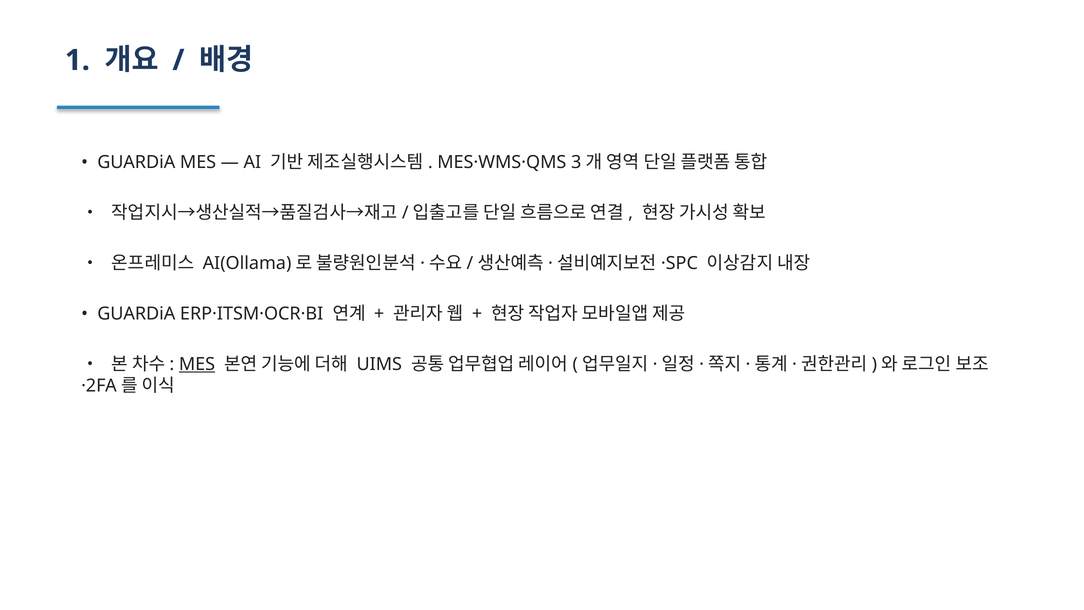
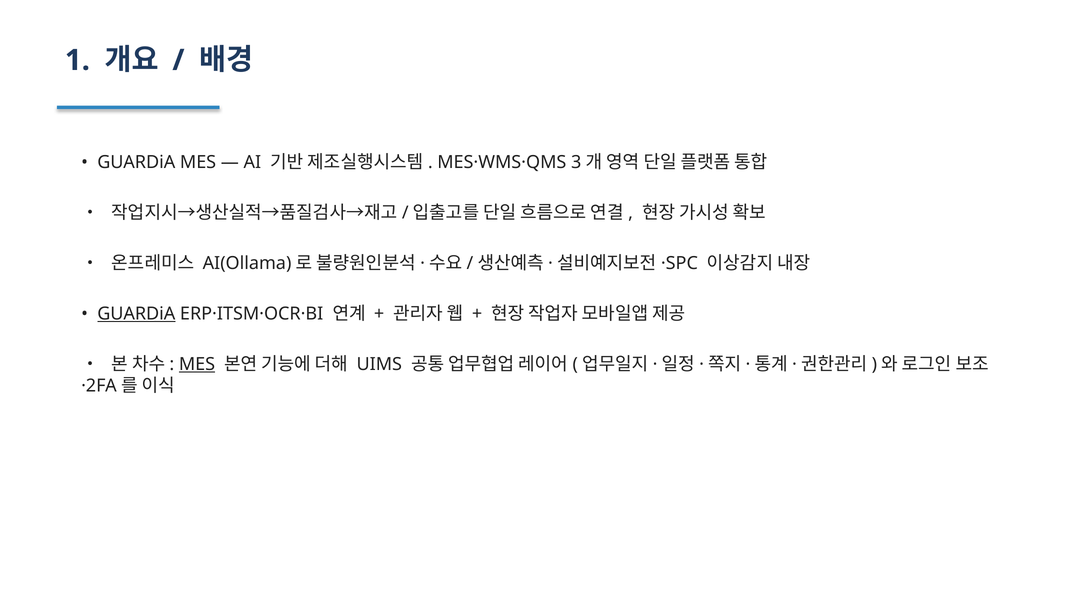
GUARDiA underline: none -> present (136, 314)
